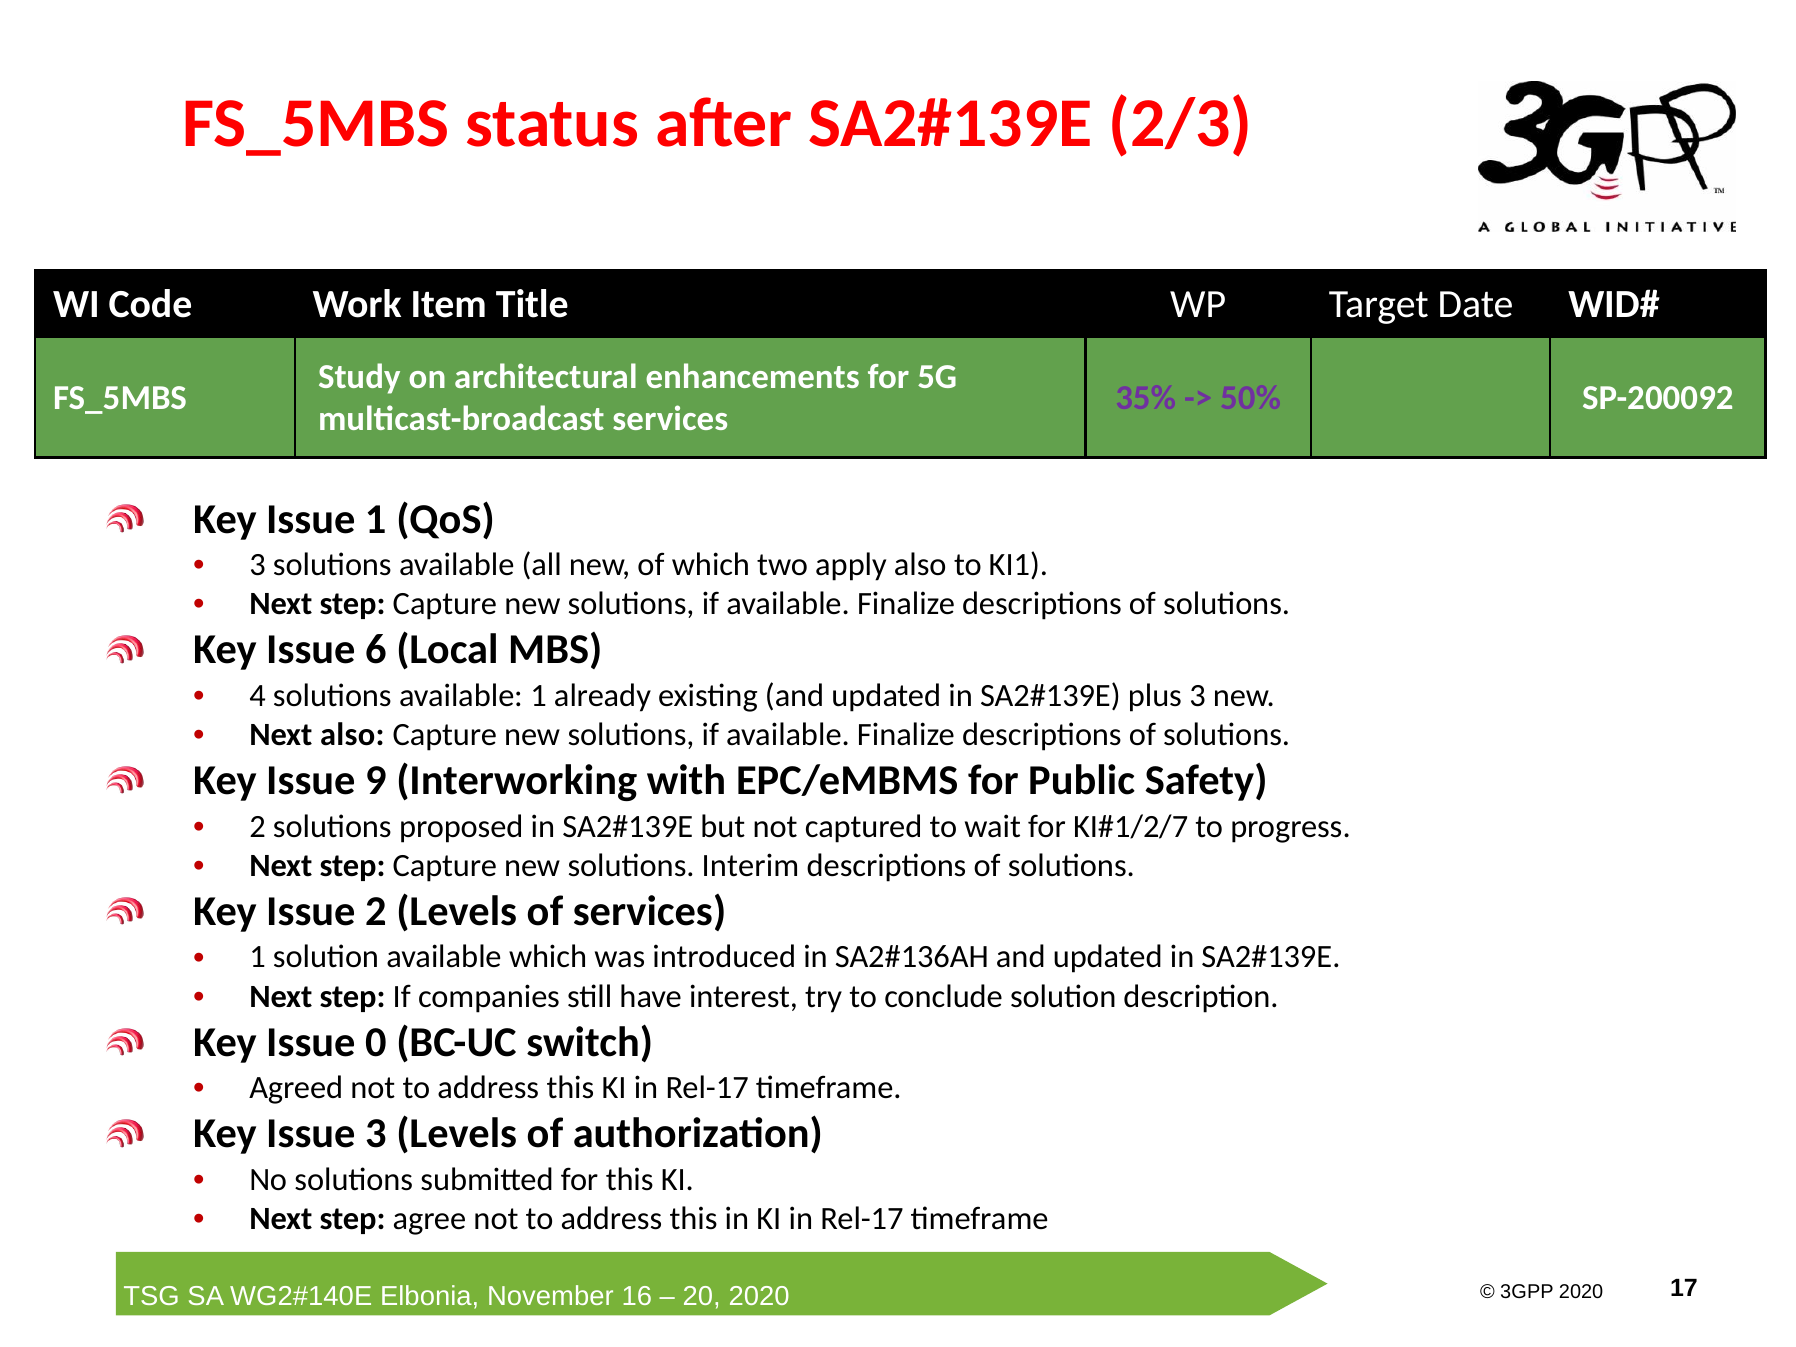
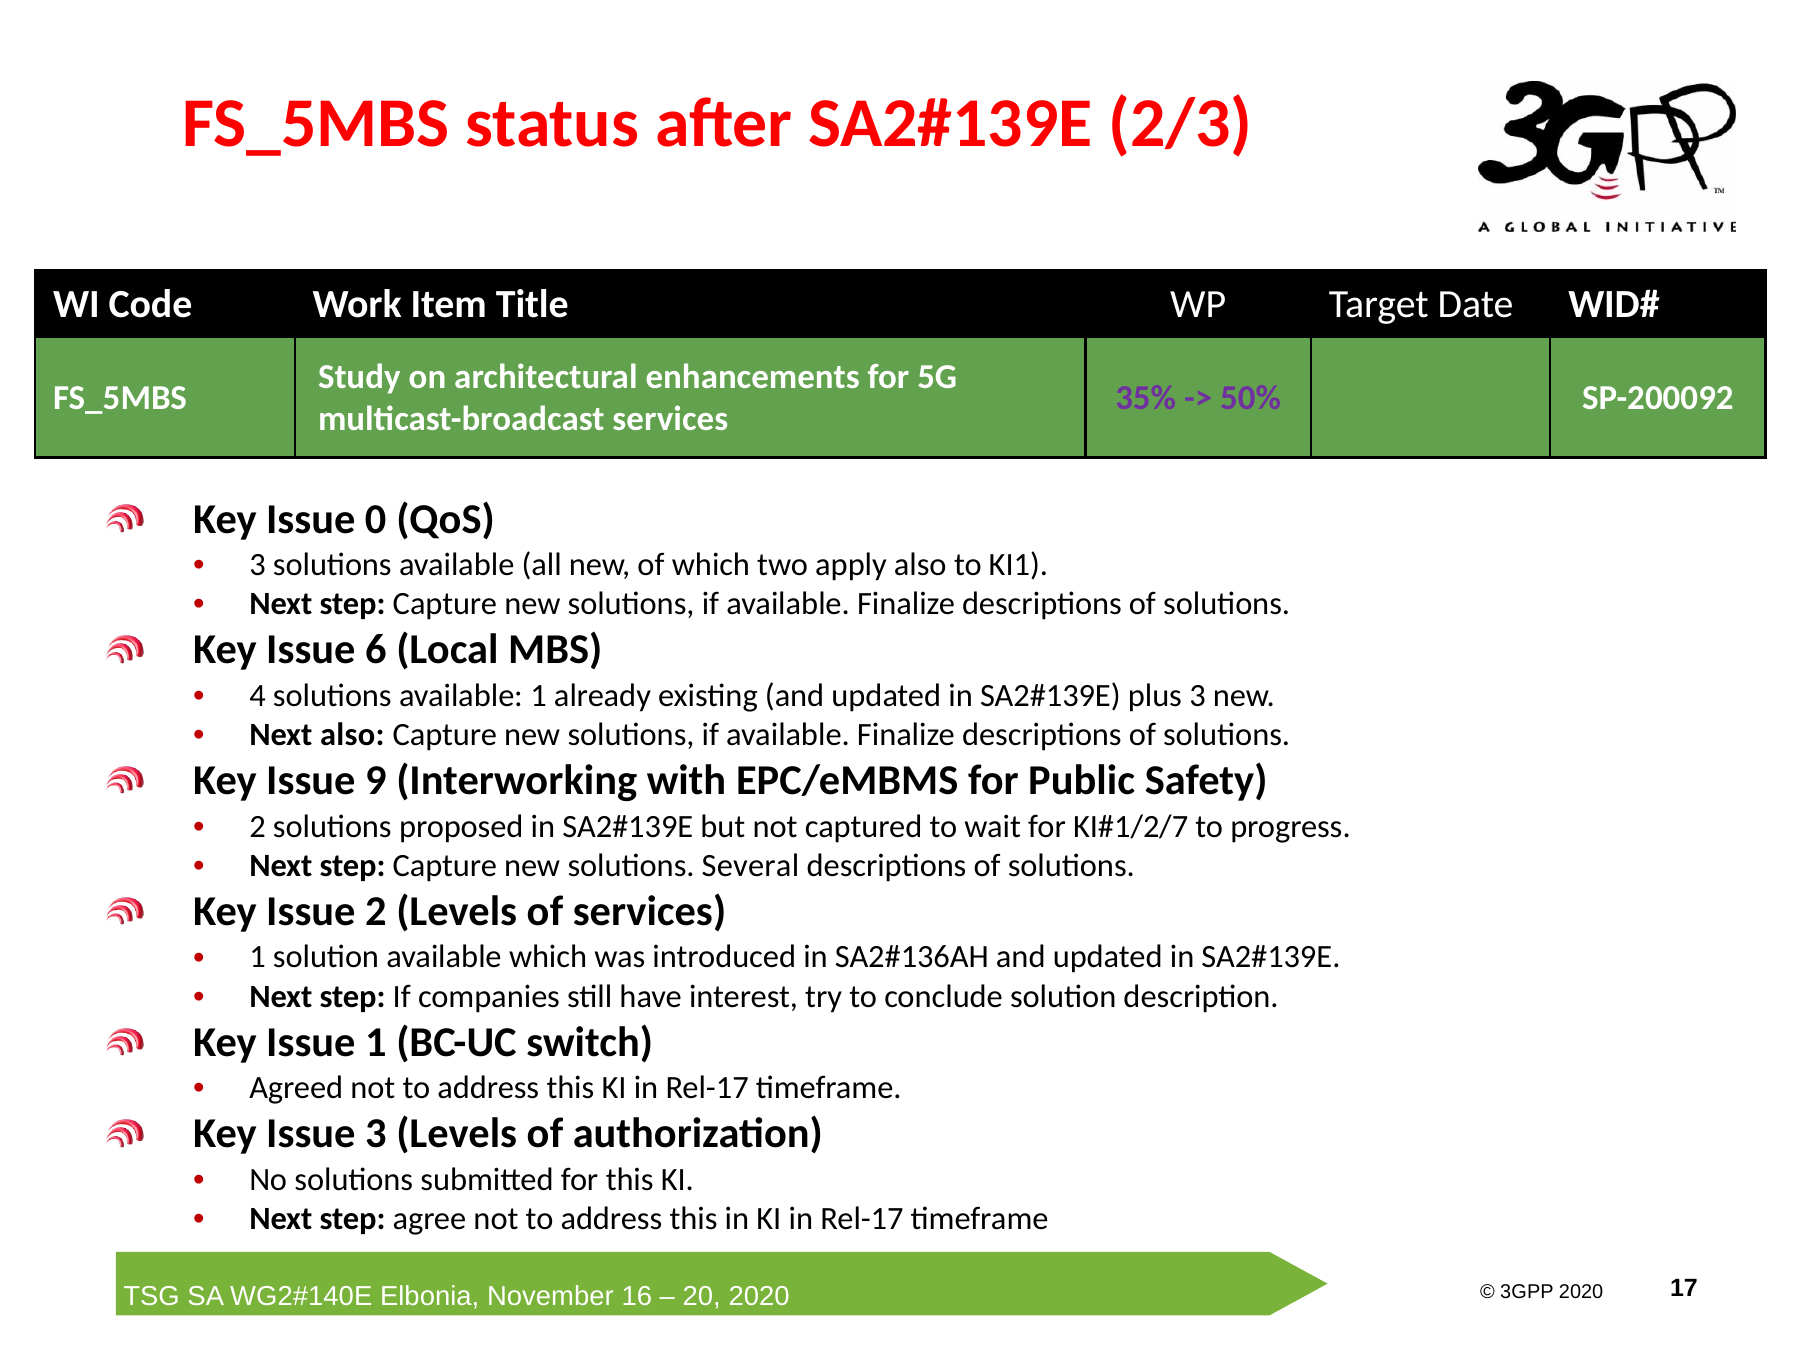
Issue 1: 1 -> 0 (376, 519)
Interim: Interim -> Several (750, 866)
Issue 0: 0 -> 1 (376, 1043)
